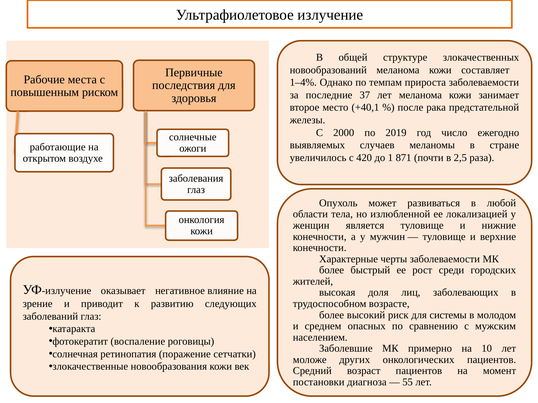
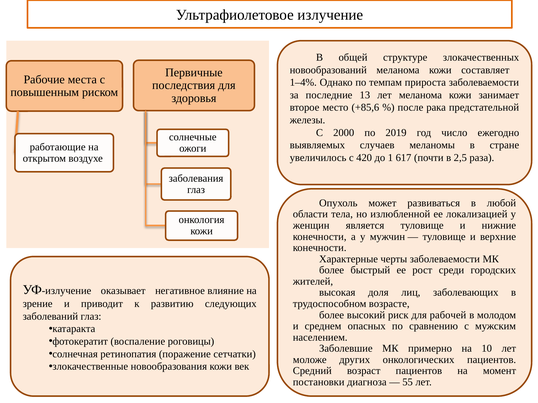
37: 37 -> 13 (365, 95)
+40,1: +40,1 -> +85,6 (365, 108)
871: 871 -> 617 (404, 158)
системы: системы -> рабочей (448, 315)
